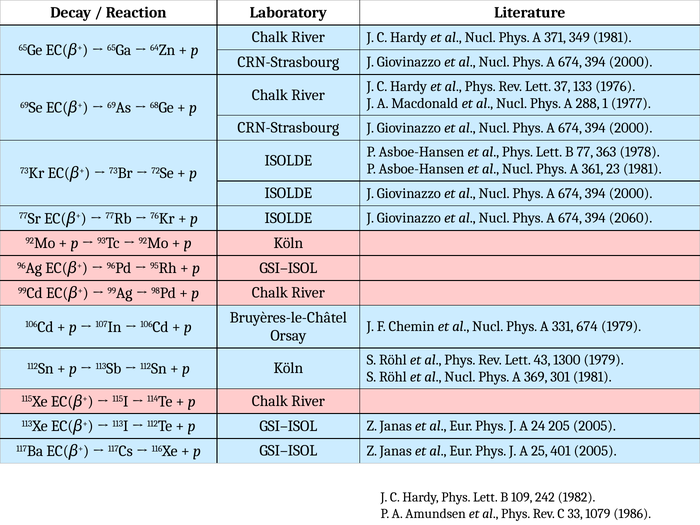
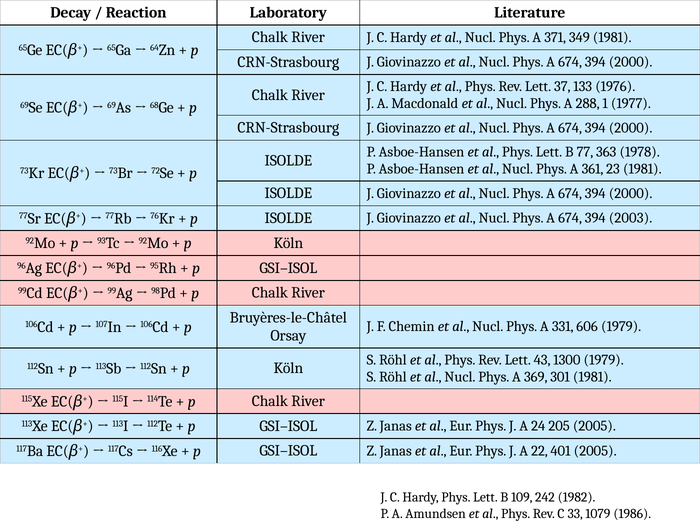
2060: 2060 -> 2003 (631, 218)
331 674: 674 -> 606 (587, 327)
25: 25 -> 22 (539, 451)
